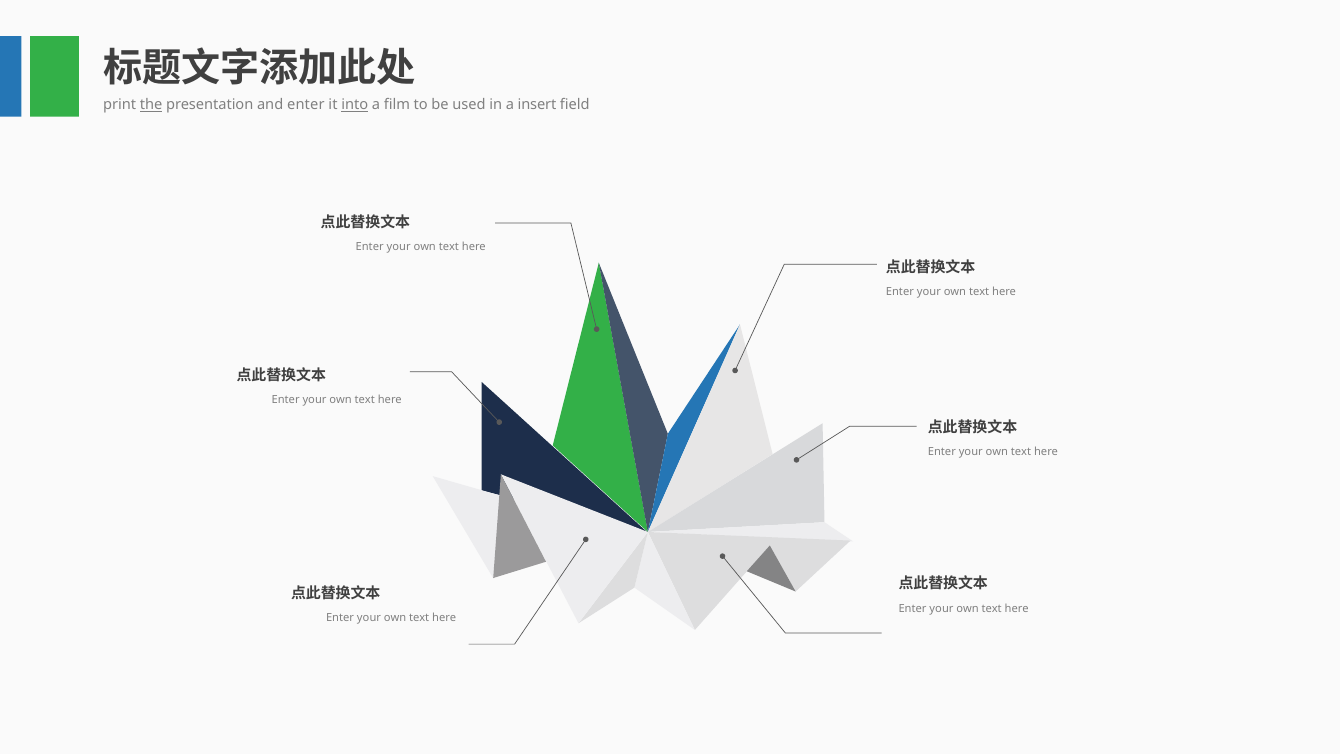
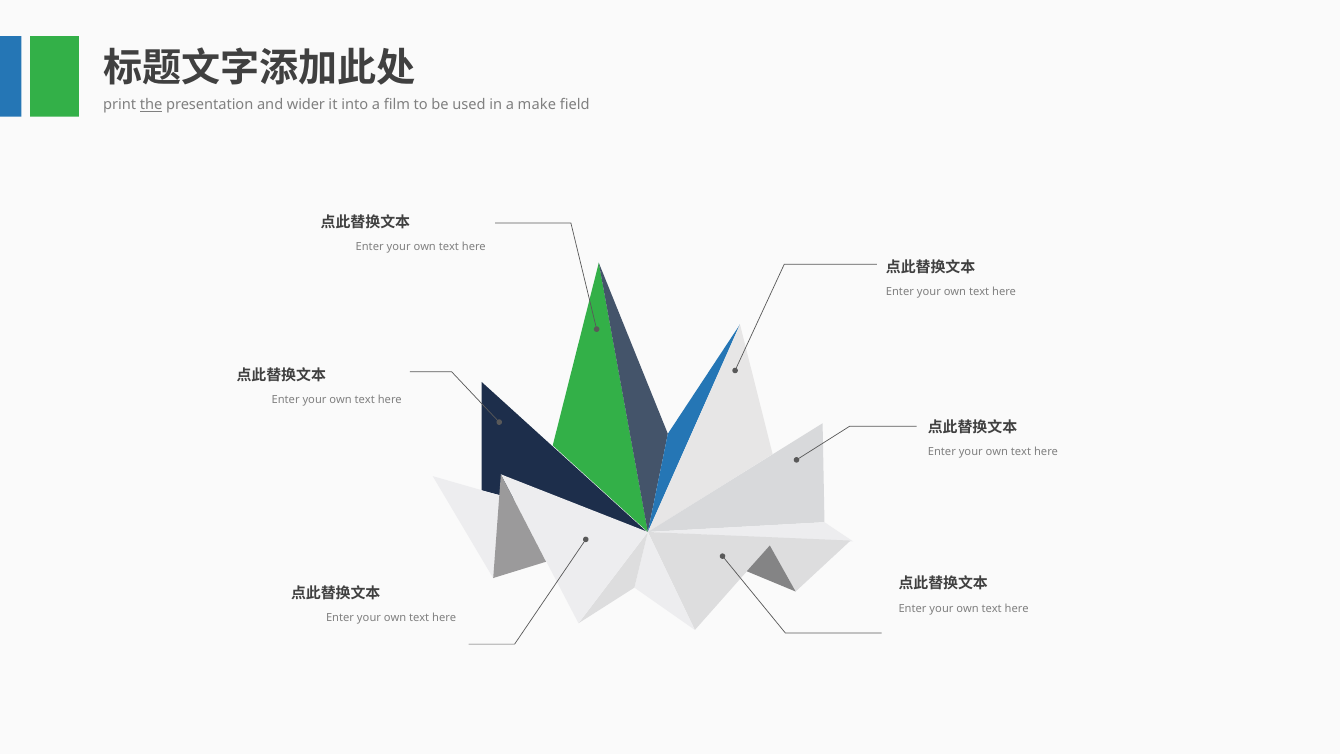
and enter: enter -> wider (306, 105)
into underline: present -> none (355, 105)
insert: insert -> make (537, 105)
